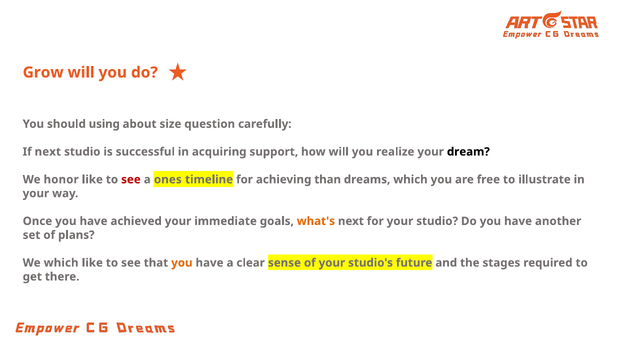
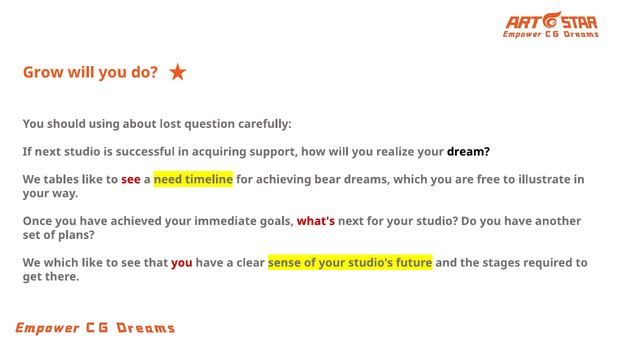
size: size -> lost (170, 124)
honor: honor -> tables (61, 180)
ones: ones -> need (168, 180)
than: than -> bear (328, 180)
what's colour: orange -> red (316, 221)
you colour: orange -> red (182, 263)
